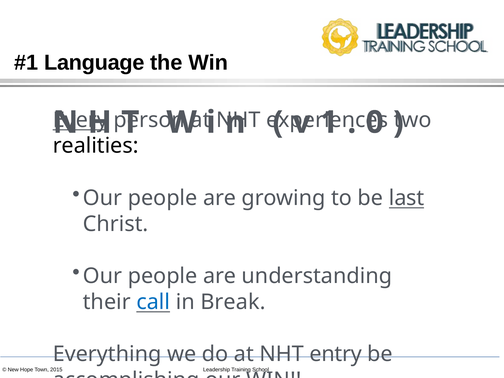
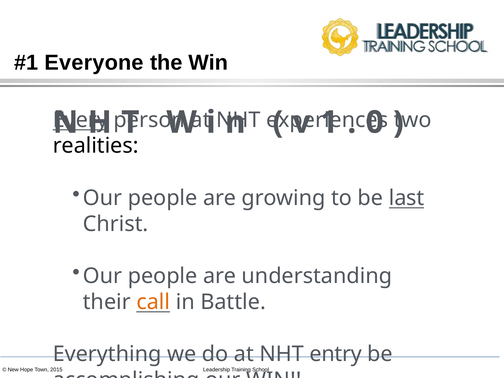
Language: Language -> Everyone (94, 63)
call colour: blue -> orange (153, 302)
Break: Break -> Battle (233, 302)
